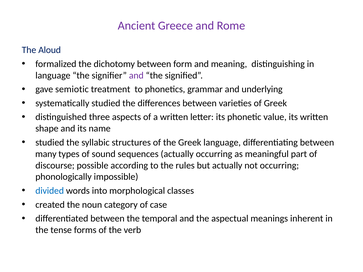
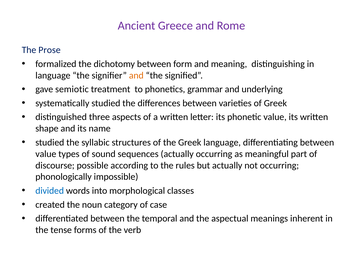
Aloud: Aloud -> Prose (50, 50)
and colour: purple -> orange (136, 75)
many: many -> value (46, 154)
